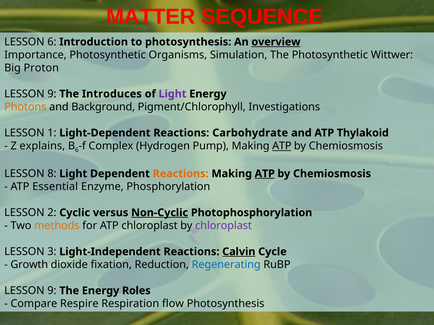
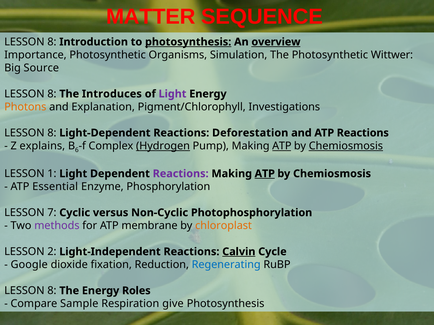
6: 6 -> 8 (52, 42)
photosynthesis underline: none -> present (188, 42)
Proton: Proton -> Source (41, 68)
9: 9 -> 8 (52, 94)
Background: Background -> Explanation (103, 107)
1: 1 -> 8 (52, 133)
Carbohydrate: Carbohydrate -> Deforestation (250, 133)
ATP Thylakoid: Thylakoid -> Reactions (363, 133)
Hydrogen underline: none -> present (163, 146)
Chemiosmosis underline: none -> present (346, 146)
8: 8 -> 1 (52, 174)
Reactions colour: orange -> purple (181, 174)
2: 2 -> 7 (52, 213)
Non-Cyclic underline: present -> none (160, 213)
methods colour: orange -> purple (57, 226)
ATP chloroplast: chloroplast -> membrane (150, 226)
chloroplast colour: purple -> orange (224, 226)
3: 3 -> 2 (52, 252)
Growth: Growth -> Google (29, 265)
9: 9 -> 8 (52, 291)
Respire: Respire -> Sample (79, 304)
flow: flow -> give (173, 304)
